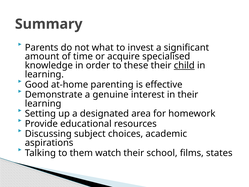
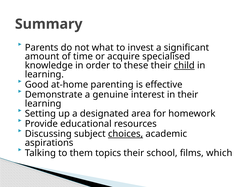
choices underline: none -> present (126, 134)
watch: watch -> topics (108, 153)
states: states -> which (219, 153)
